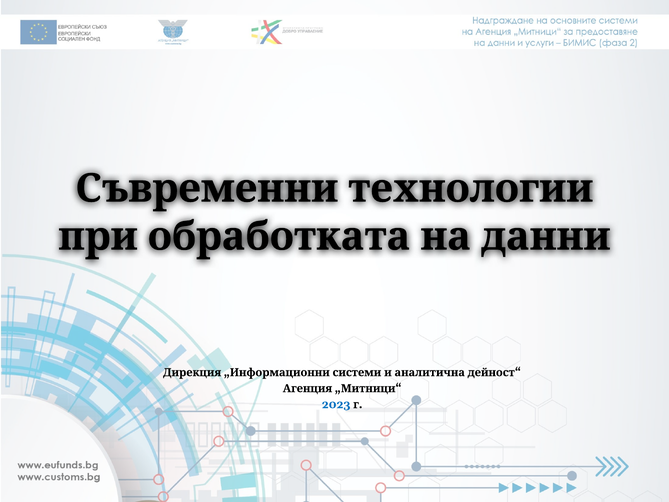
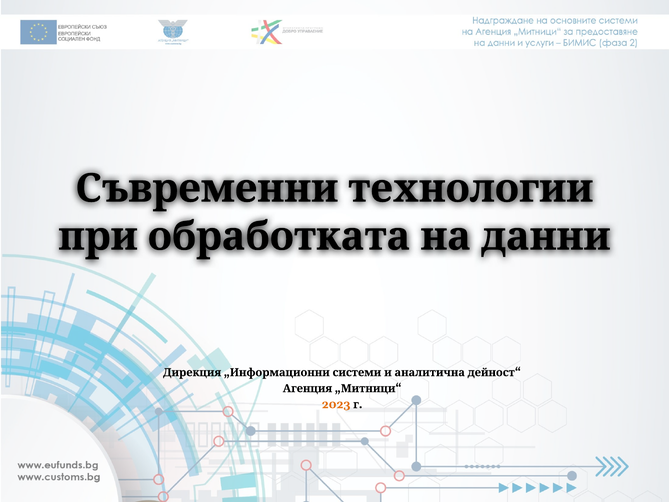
2023 colour: blue -> orange (336, 404)
